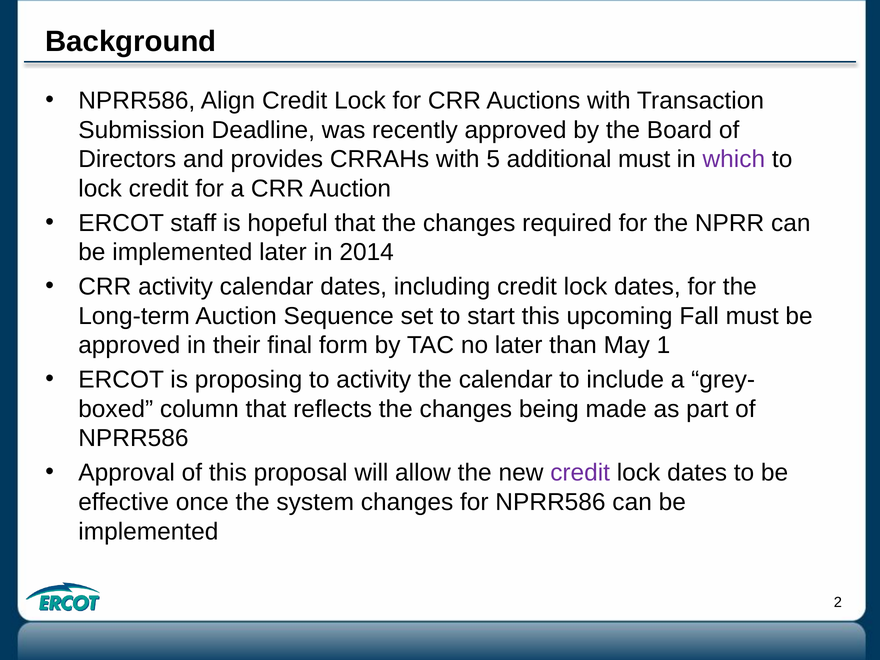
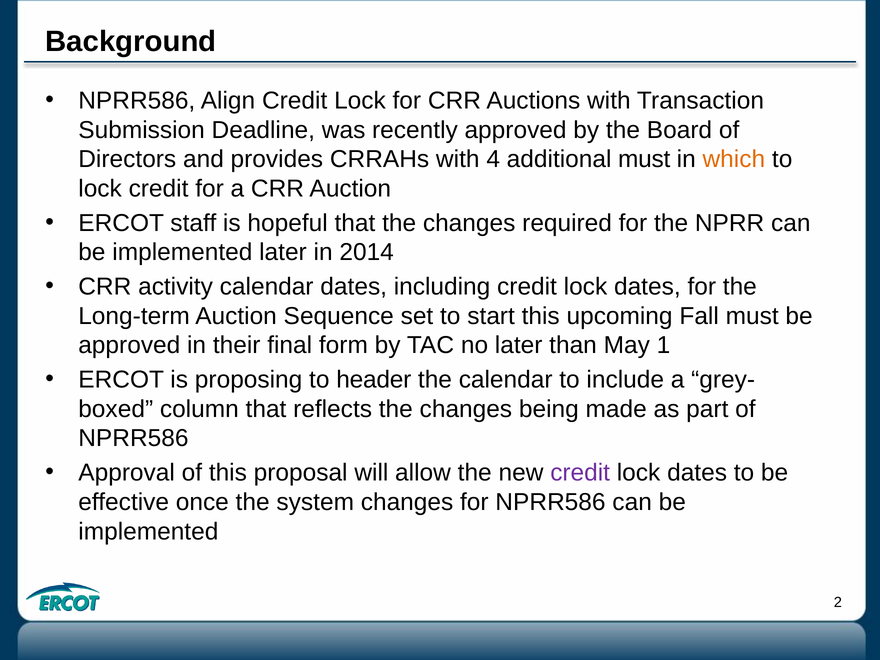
5: 5 -> 4 (493, 159)
which colour: purple -> orange (734, 159)
to activity: activity -> header (374, 380)
